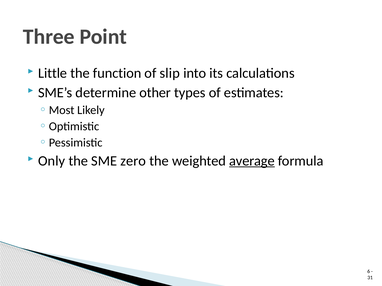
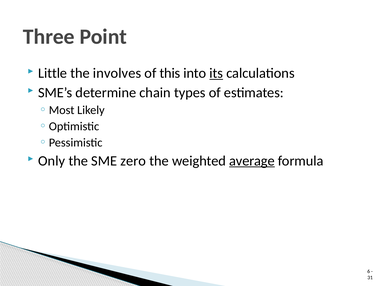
function: function -> involves (117, 73)
slip: slip -> this (170, 73)
its underline: none -> present (216, 73)
other: other -> chain (155, 93)
